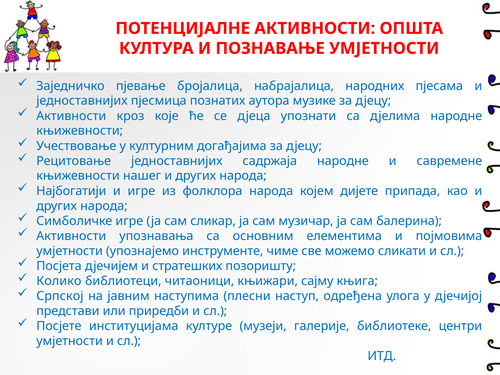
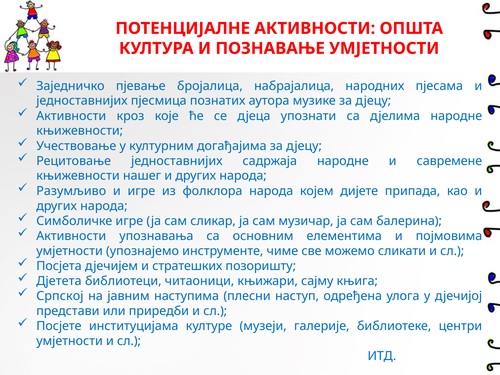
Најбогатији: Најбогатији -> Разумљиво (71, 191)
Колико: Колико -> Дјетета (59, 281)
